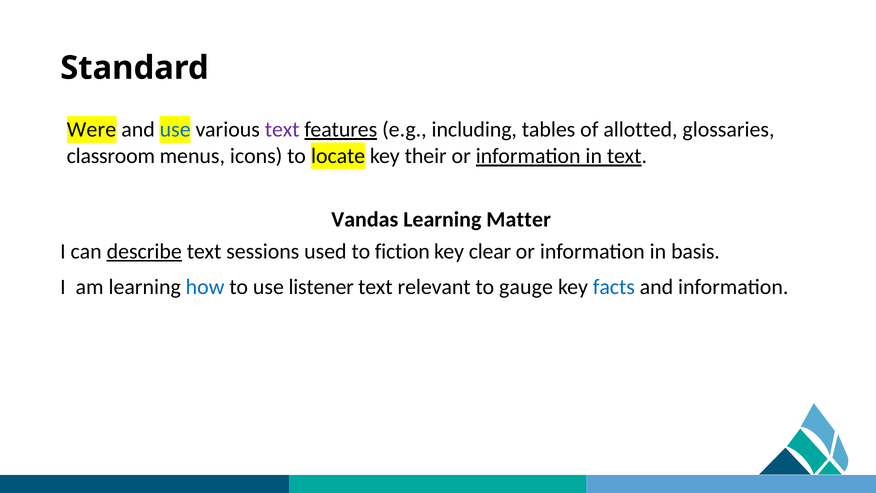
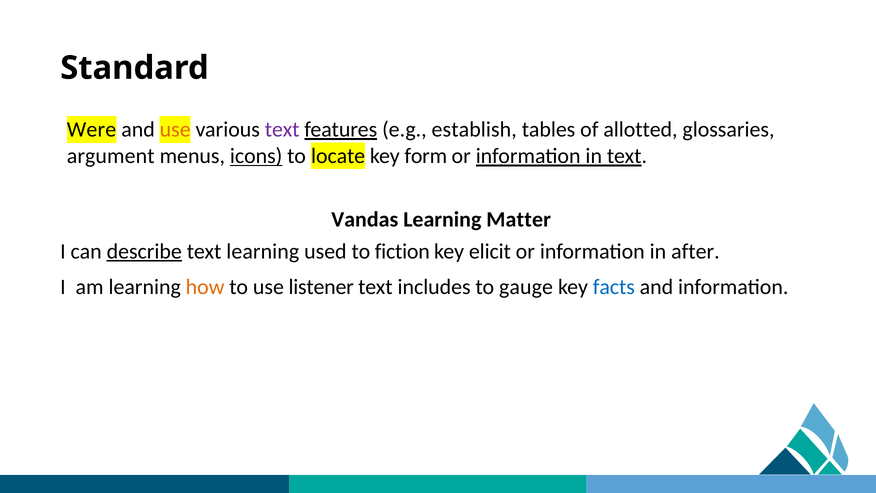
use colour: blue -> orange (175, 130)
including: including -> establish (474, 130)
classroom: classroom -> argument (111, 156)
icons underline: none -> present (256, 156)
their: their -> form (426, 156)
text sessions: sessions -> learning (263, 251)
clear: clear -> elicit (490, 251)
basis: basis -> after (695, 251)
how colour: blue -> orange (205, 287)
relevant: relevant -> includes (434, 287)
